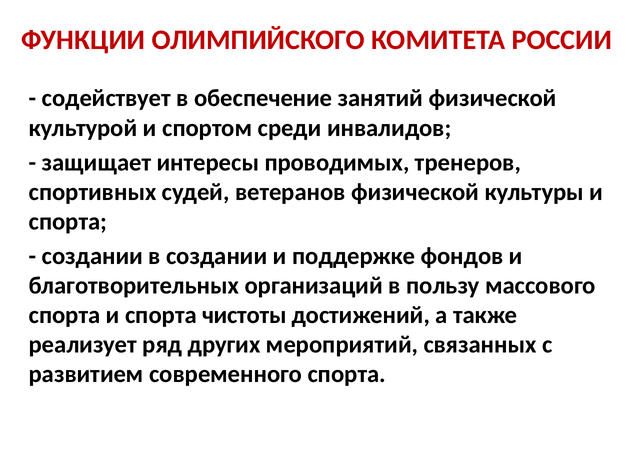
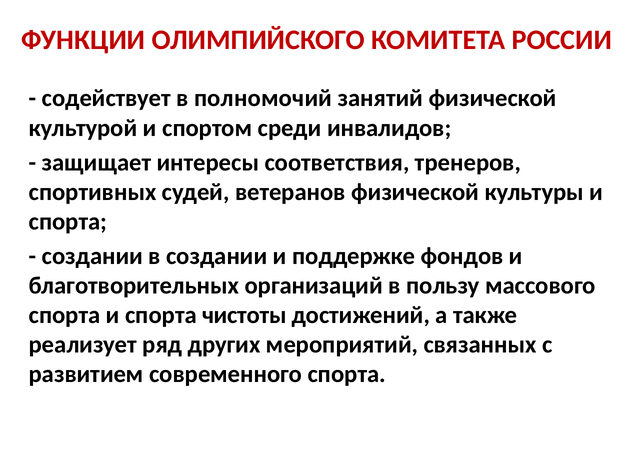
обеспечение: обеспечение -> полномочий (263, 98)
проводимых: проводимых -> соответствия (337, 163)
